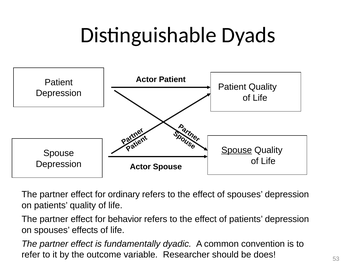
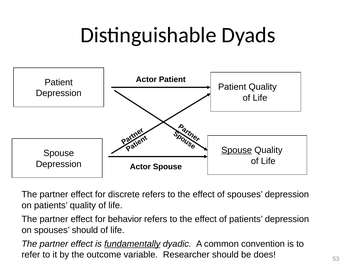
ordinary: ordinary -> discrete (124, 194)
spouses effects: effects -> should (85, 230)
fundamentally underline: none -> present (132, 244)
